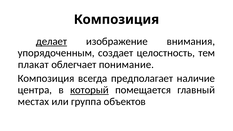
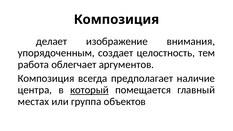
делает underline: present -> none (51, 41)
плакат: плакат -> работа (33, 65)
понимание: понимание -> аргументов (126, 65)
